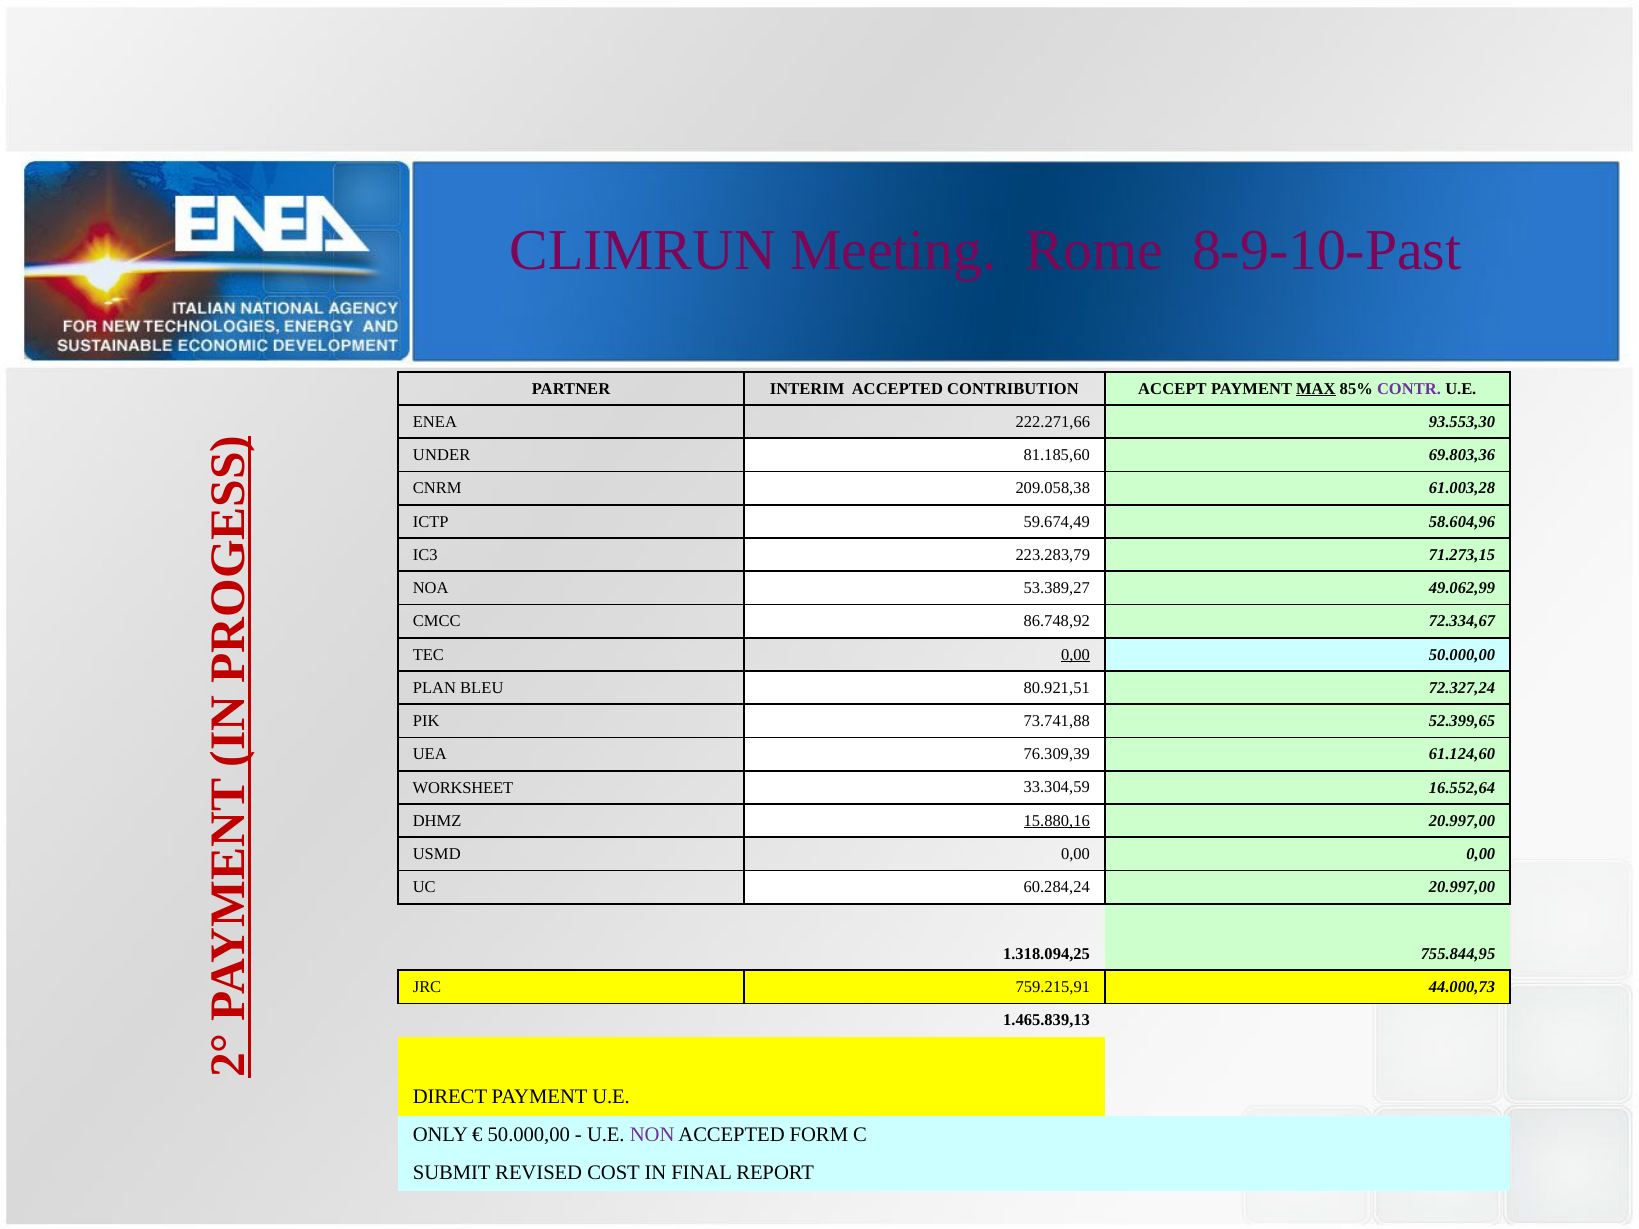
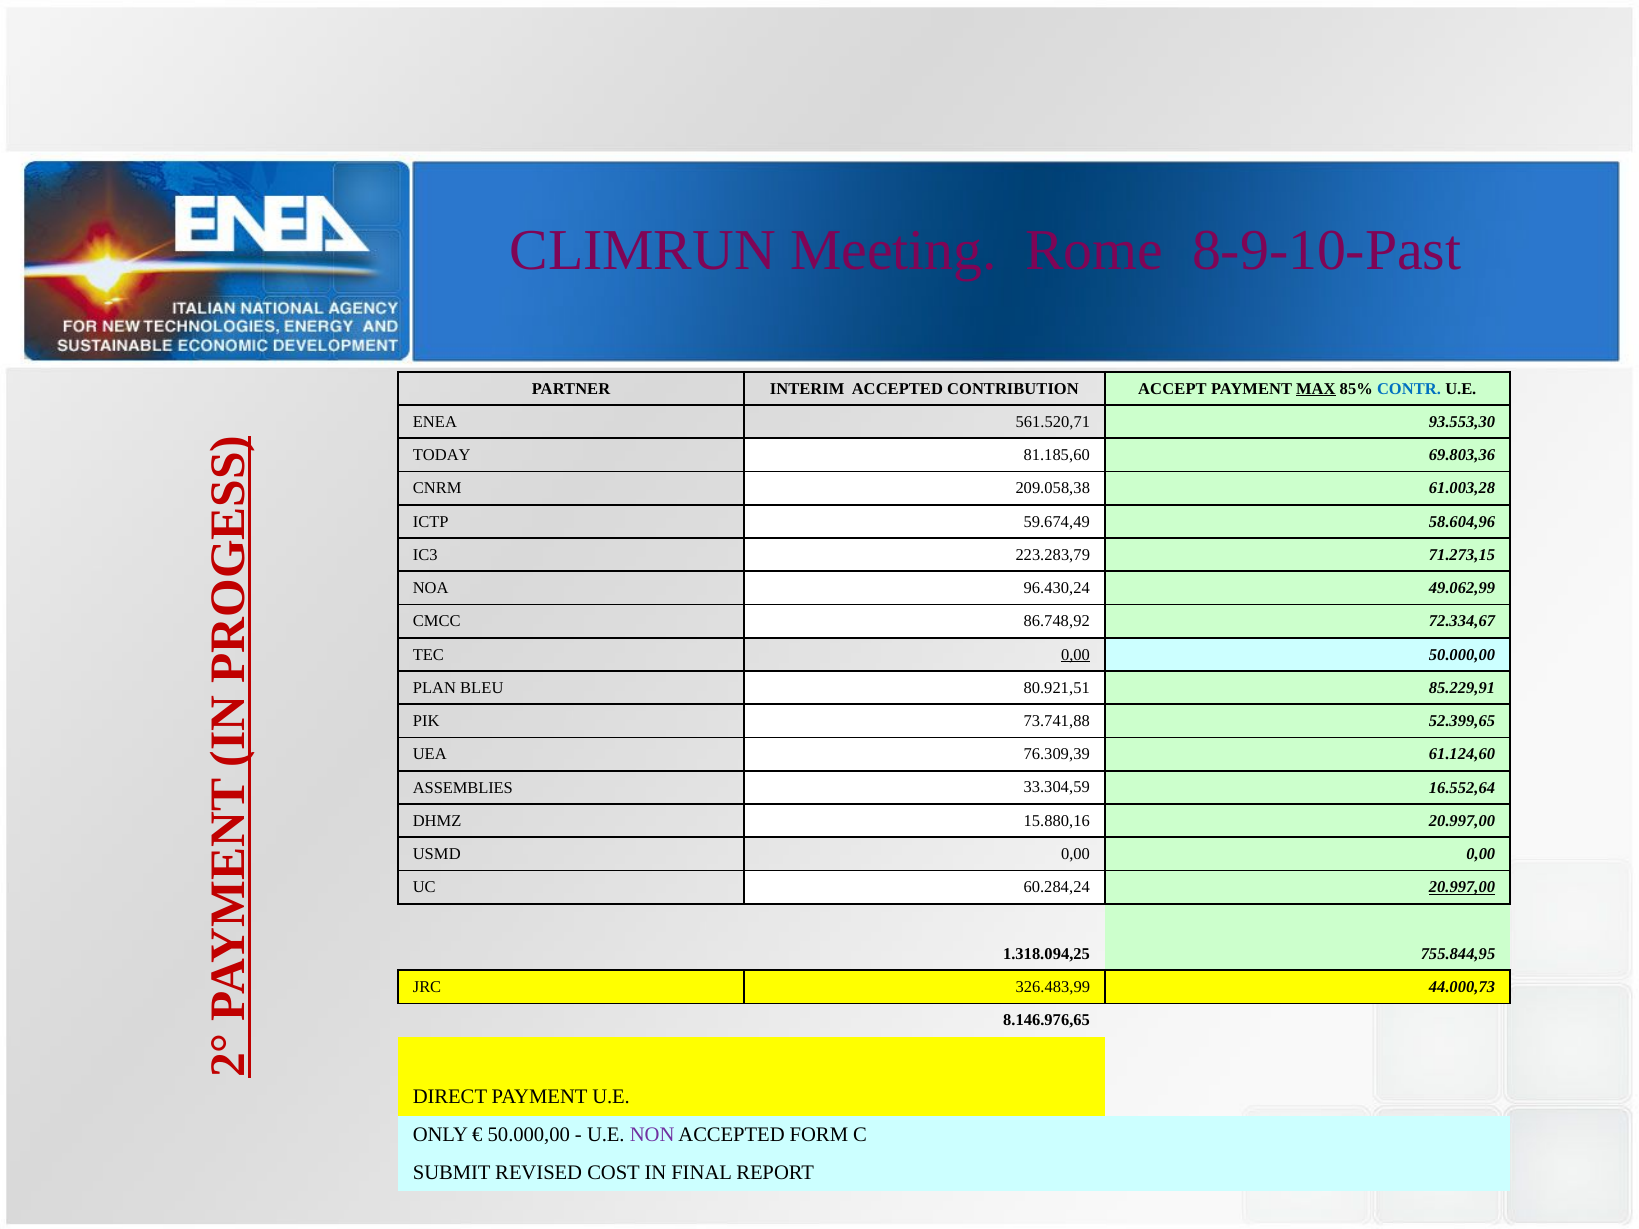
CONTR colour: purple -> blue (1409, 389)
222.271,66: 222.271,66 -> 561.520,71 (1053, 422)
UNDER: UNDER -> TODAY (442, 455)
53.389,27: 53.389,27 -> 96.430,24 (1057, 588)
72.327,24: 72.327,24 -> 85.229,91 (1462, 688)
WORKSHEET: WORKSHEET -> ASSEMBLIES (463, 788)
15.880,16 underline: present -> none (1057, 821)
20.997,00 underline: none -> present (1462, 887)
759.215,91: 759.215,91 -> 326.483,99 (1053, 987)
1.465.839,13: 1.465.839,13 -> 8.146.976,65 (1047, 1020)
